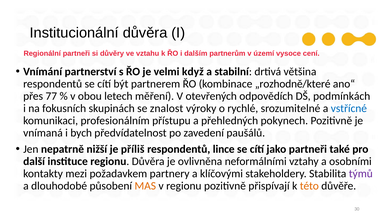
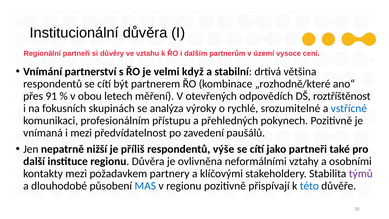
77: 77 -> 91 (51, 96)
podmínkách: podmínkách -> roztříštěnost (342, 96)
znalost: znalost -> analýza (167, 108)
i bych: bych -> mezi (81, 133)
lince: lince -> výše (224, 149)
MAS colour: orange -> blue (145, 186)
této colour: orange -> blue (309, 186)
